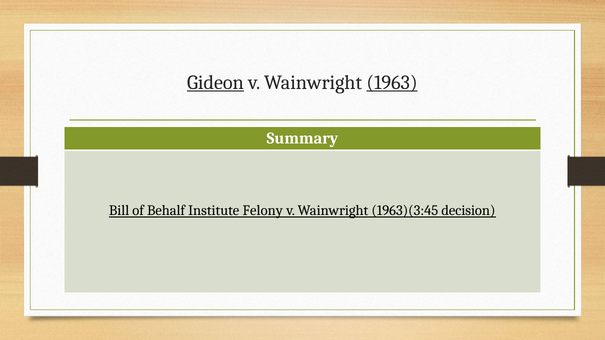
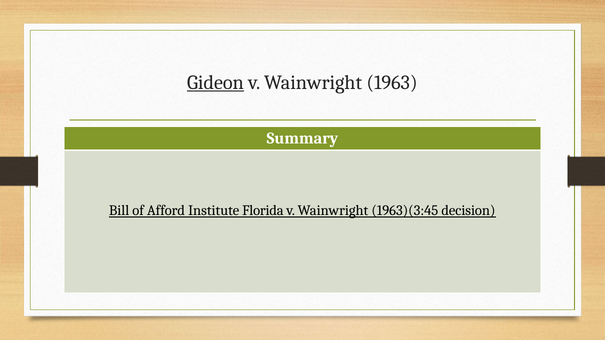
1963 underline: present -> none (392, 82)
Behalf: Behalf -> Afford (166, 211)
Felony: Felony -> Florida (263, 211)
